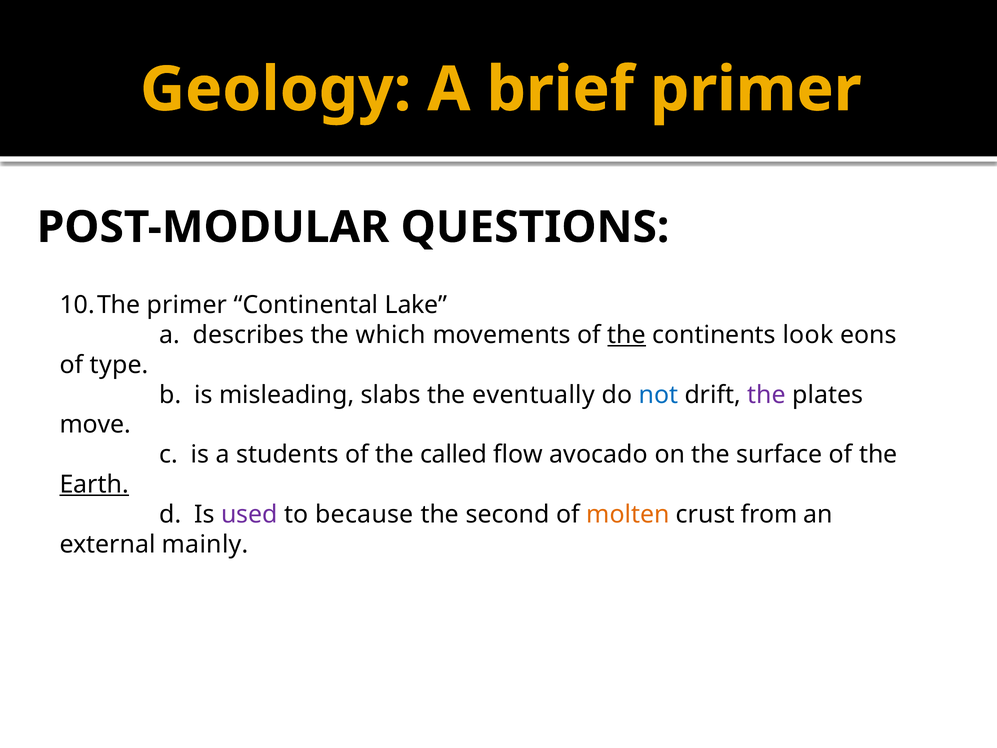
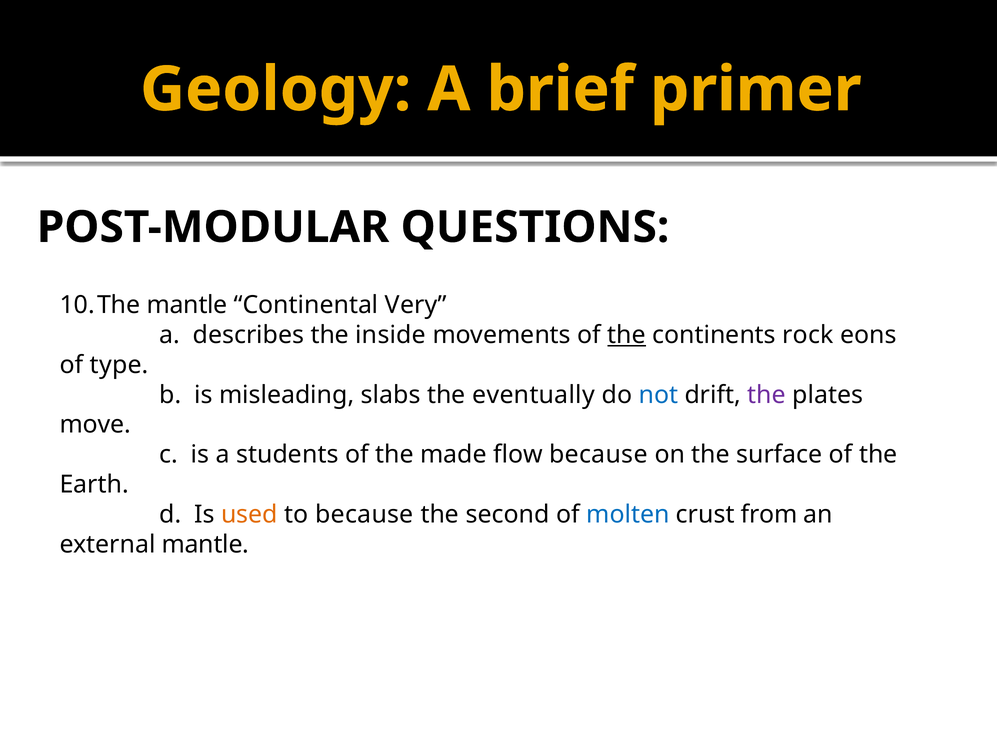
primer: primer -> mantle (187, 305)
Lake: Lake -> Very (416, 305)
which: which -> inside (391, 335)
look: look -> rock (808, 335)
called: called -> made (453, 454)
flow avocado: avocado -> because (598, 454)
Earth underline: present -> none (94, 484)
used colour: purple -> orange (249, 514)
molten colour: orange -> blue (628, 514)
external mainly: mainly -> mantle (205, 544)
